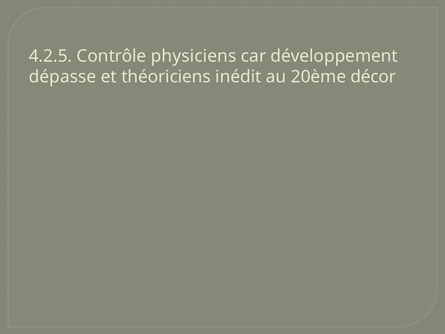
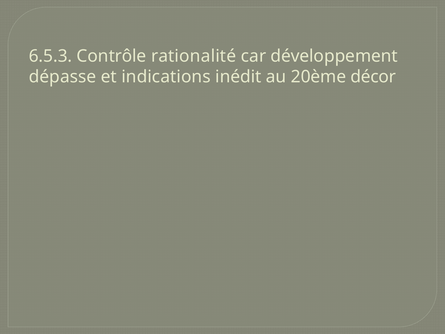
4.2.5: 4.2.5 -> 6.5.3 (50, 56)
physiciens: physiciens -> rationalité (194, 56)
théoriciens: théoriciens -> indications (166, 77)
